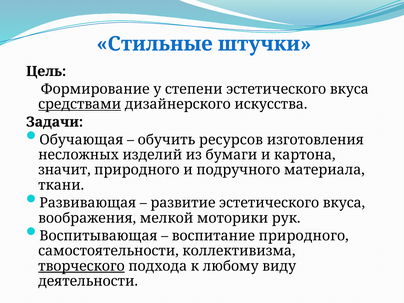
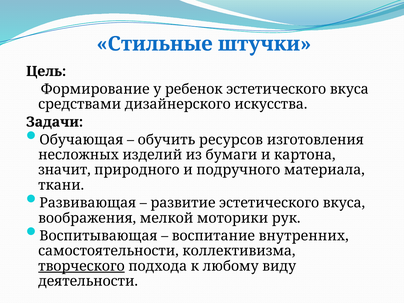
степени: степени -> ребенок (194, 89)
средствами underline: present -> none (80, 104)
воспитание природного: природного -> внутренних (304, 236)
